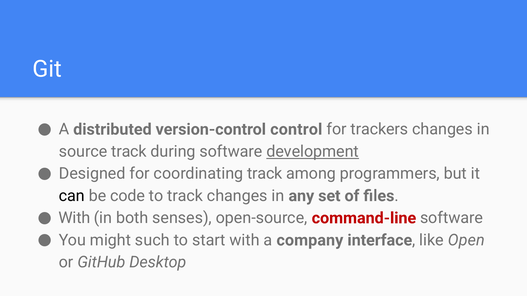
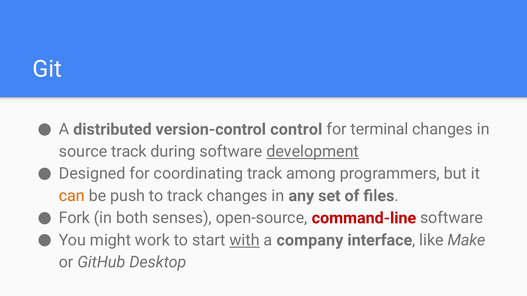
trackers: trackers -> terminal (379, 130)
can colour: black -> orange (72, 196)
code: code -> push (128, 196)
With: With -> Fork (74, 218)
such: such -> work (152, 241)
with underline: none -> present (245, 241)
Open: Open -> Make (466, 241)
